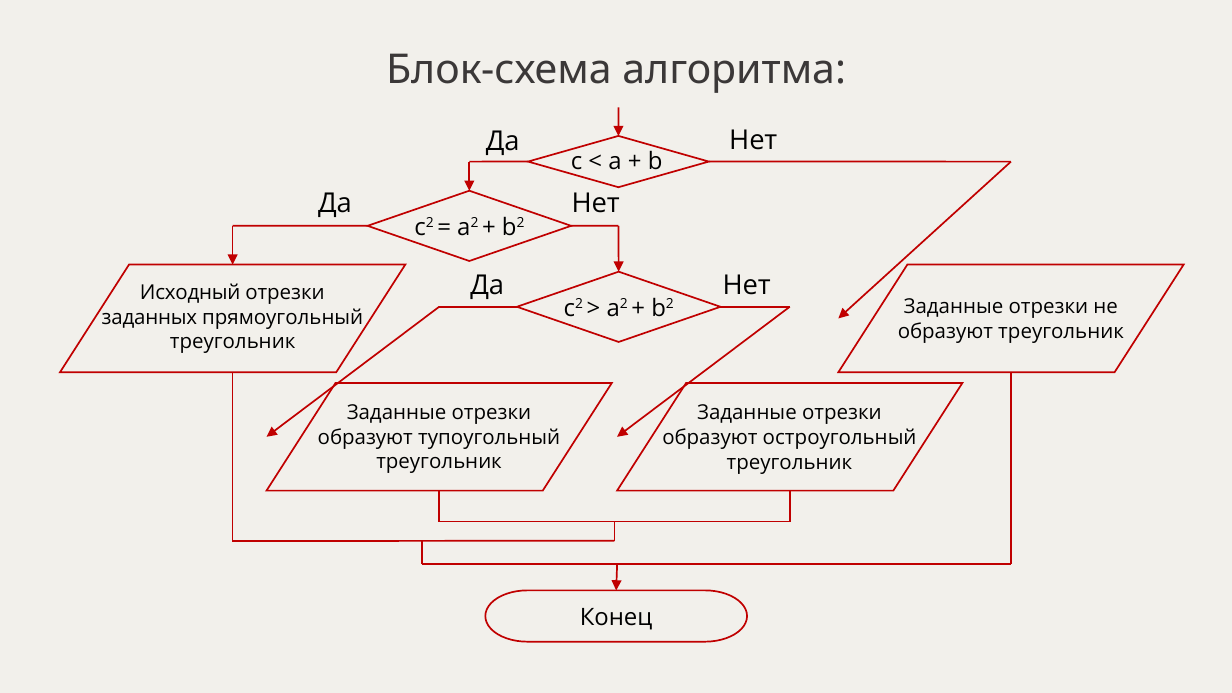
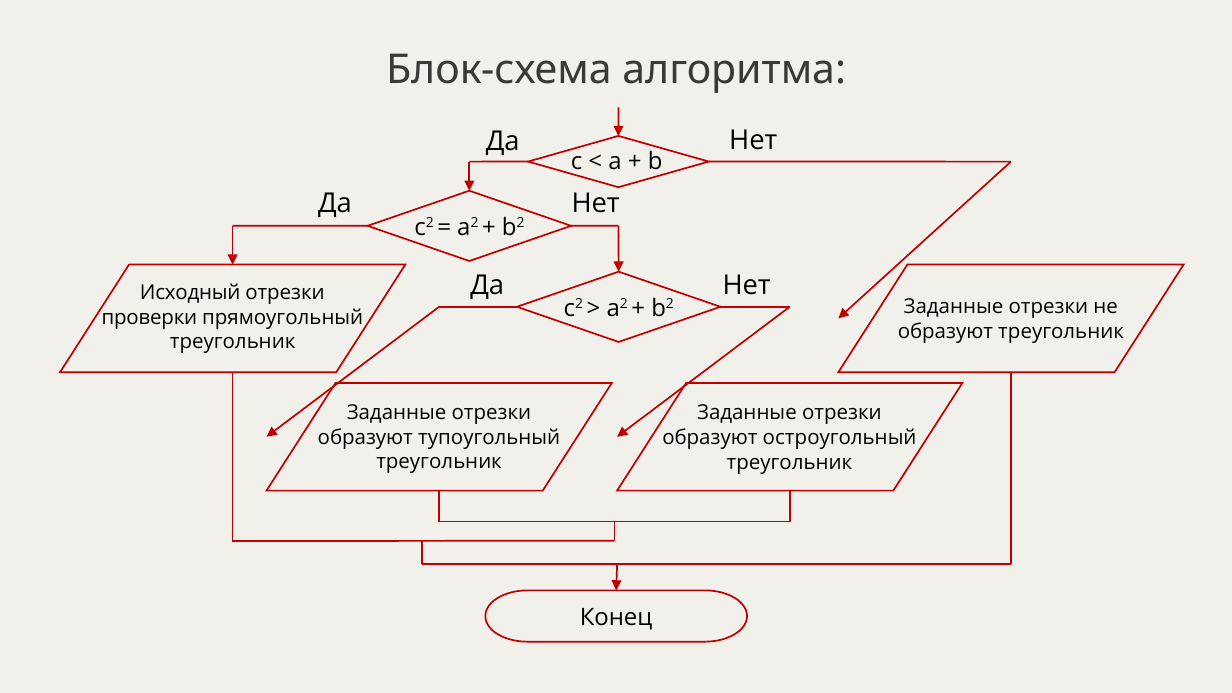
заданных: заданных -> проверки (149, 317)
